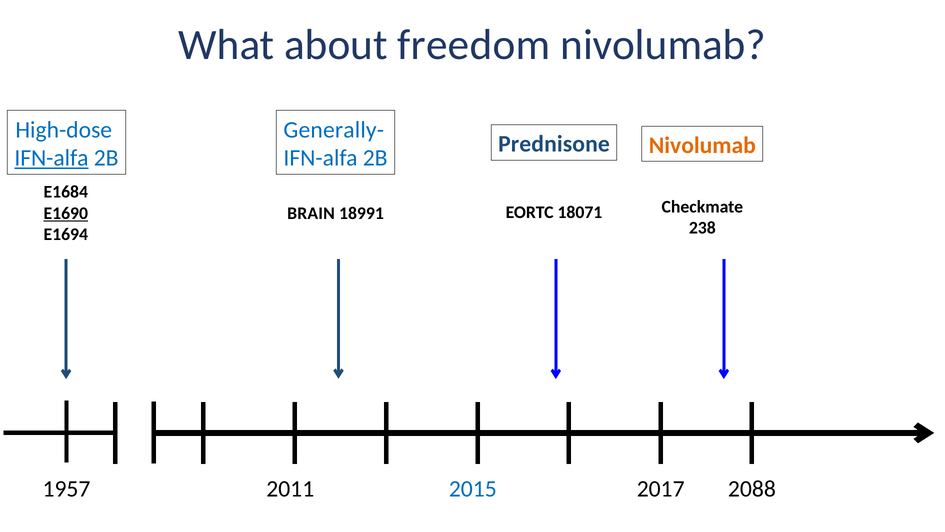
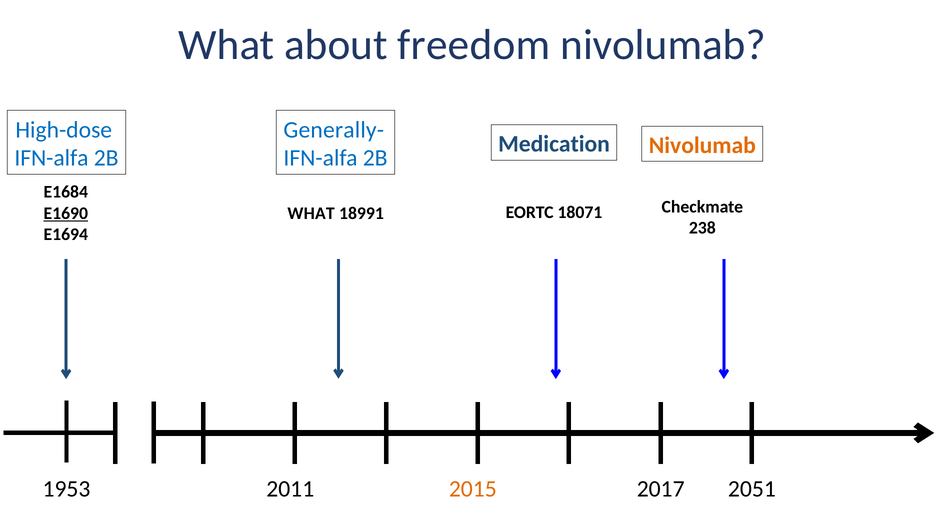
Prednisone: Prednisone -> Medication (554, 144)
IFN-alfa underline: present -> none (51, 158)
BRAIN: BRAIN -> WHAT (311, 213)
1957: 1957 -> 1953 (66, 488)
2015 colour: blue -> orange (473, 488)
2088: 2088 -> 2051 (752, 488)
